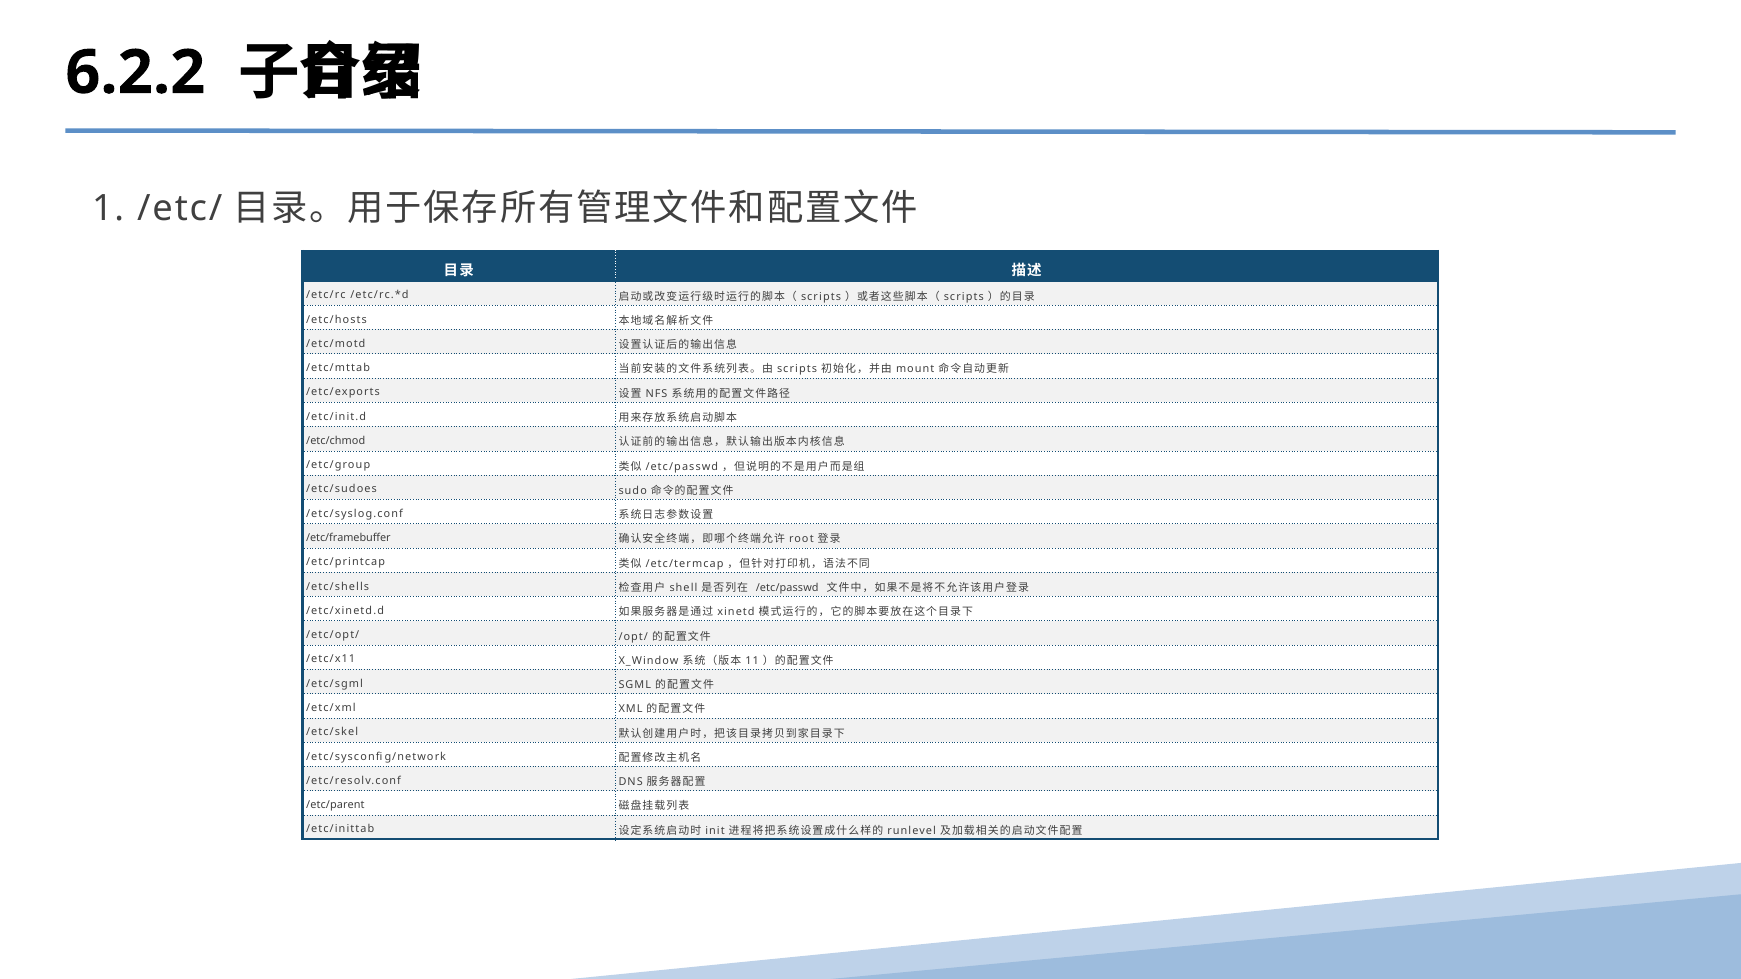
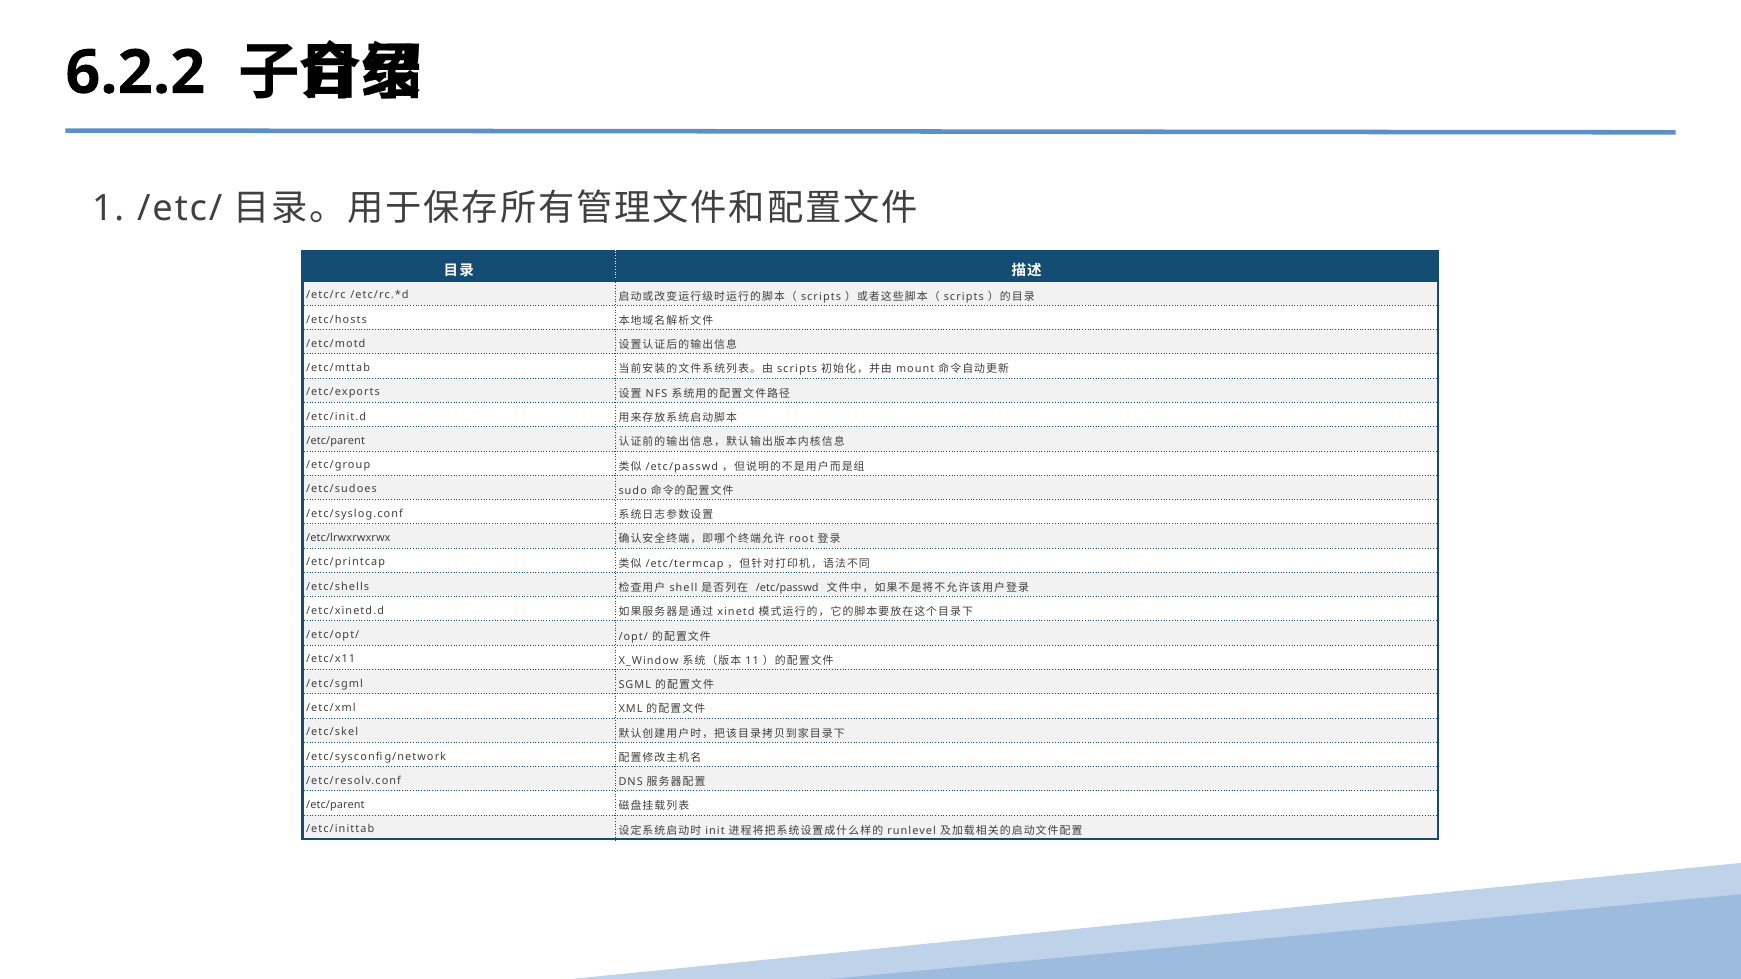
/etc/chmod: /etc/chmod -> /etc/parent (336, 441)
/etc/framebuffer: /etc/framebuffer -> /etc/lrwxrwxrwx (348, 538)
